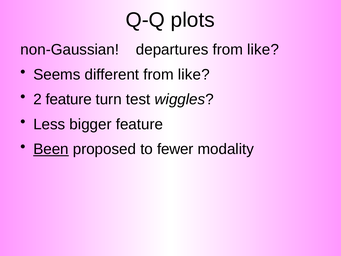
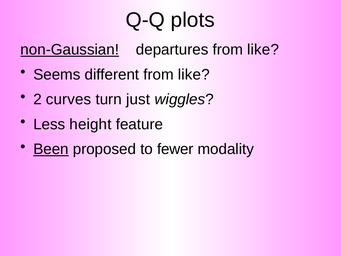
non-Gaussian underline: none -> present (70, 50)
2 feature: feature -> curves (69, 99)
test: test -> just (138, 99)
bigger: bigger -> height (90, 124)
